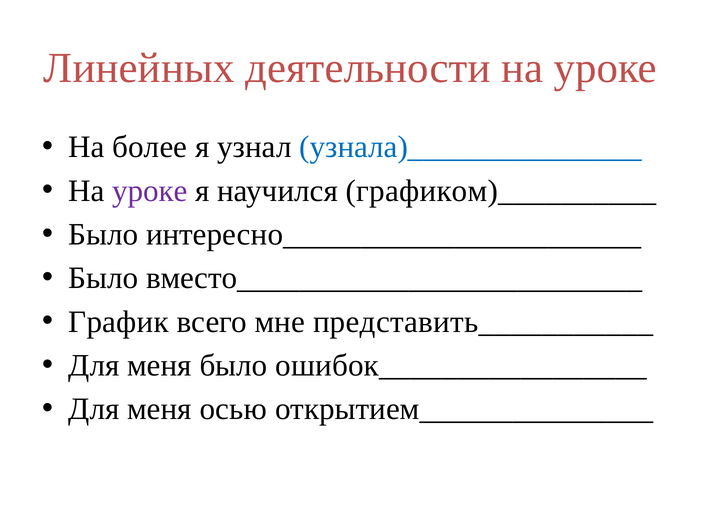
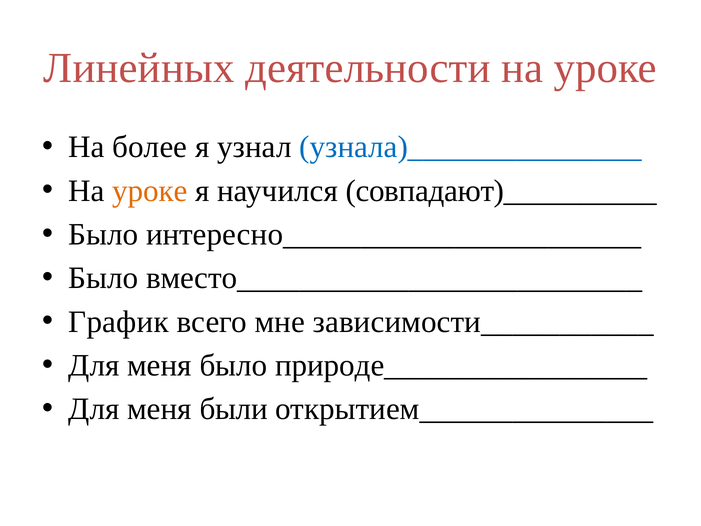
уроке colour: purple -> orange (150, 191)
графиком)__________: графиком)__________ -> совпадают)__________ (501, 191)
представить___________: представить___________ -> зависимости___________ (483, 322)
ошибок_________________: ошибок_________________ -> природе_________________ (461, 365)
осью: осью -> были (234, 409)
